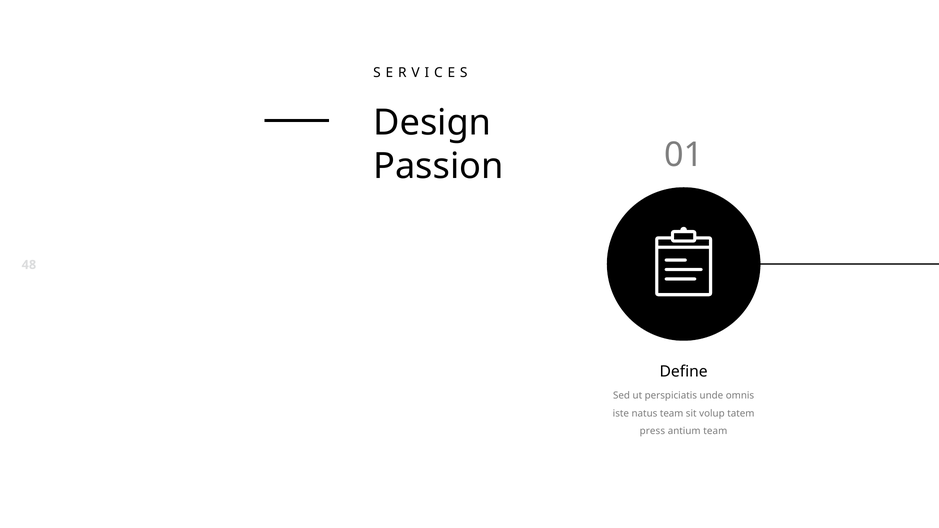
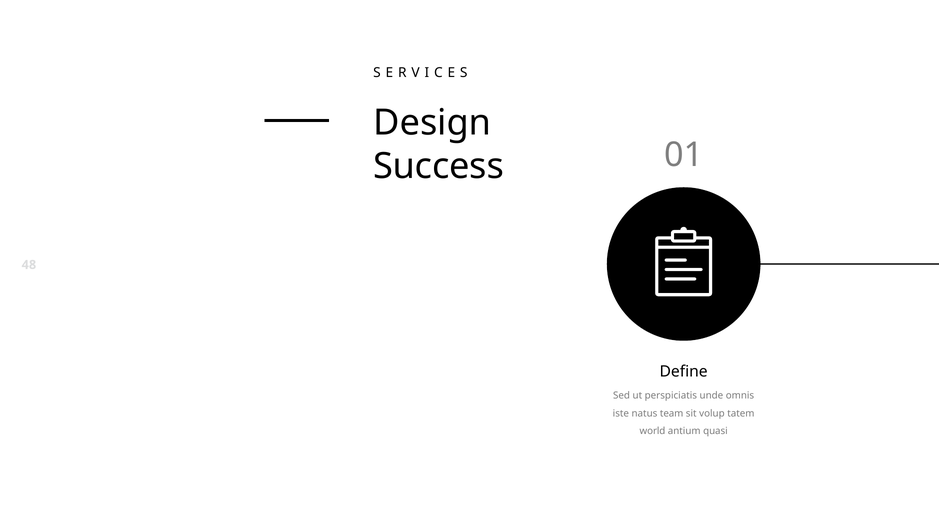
Passion: Passion -> Success (439, 166)
press: press -> world (652, 431)
antium team: team -> quasi (715, 431)
